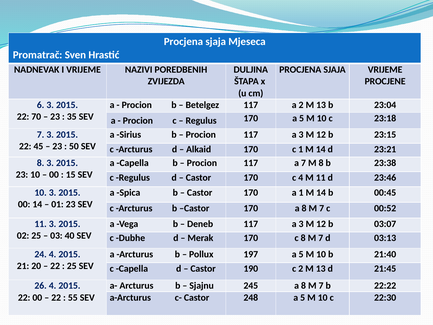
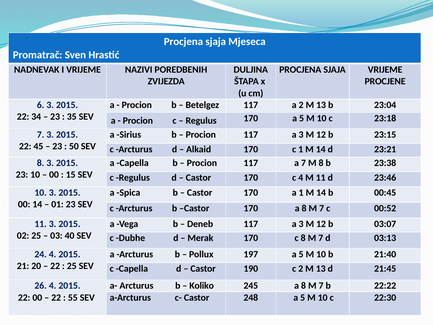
70: 70 -> 34 (36, 117)
Sjajnu: Sjajnu -> Koliko (202, 286)
